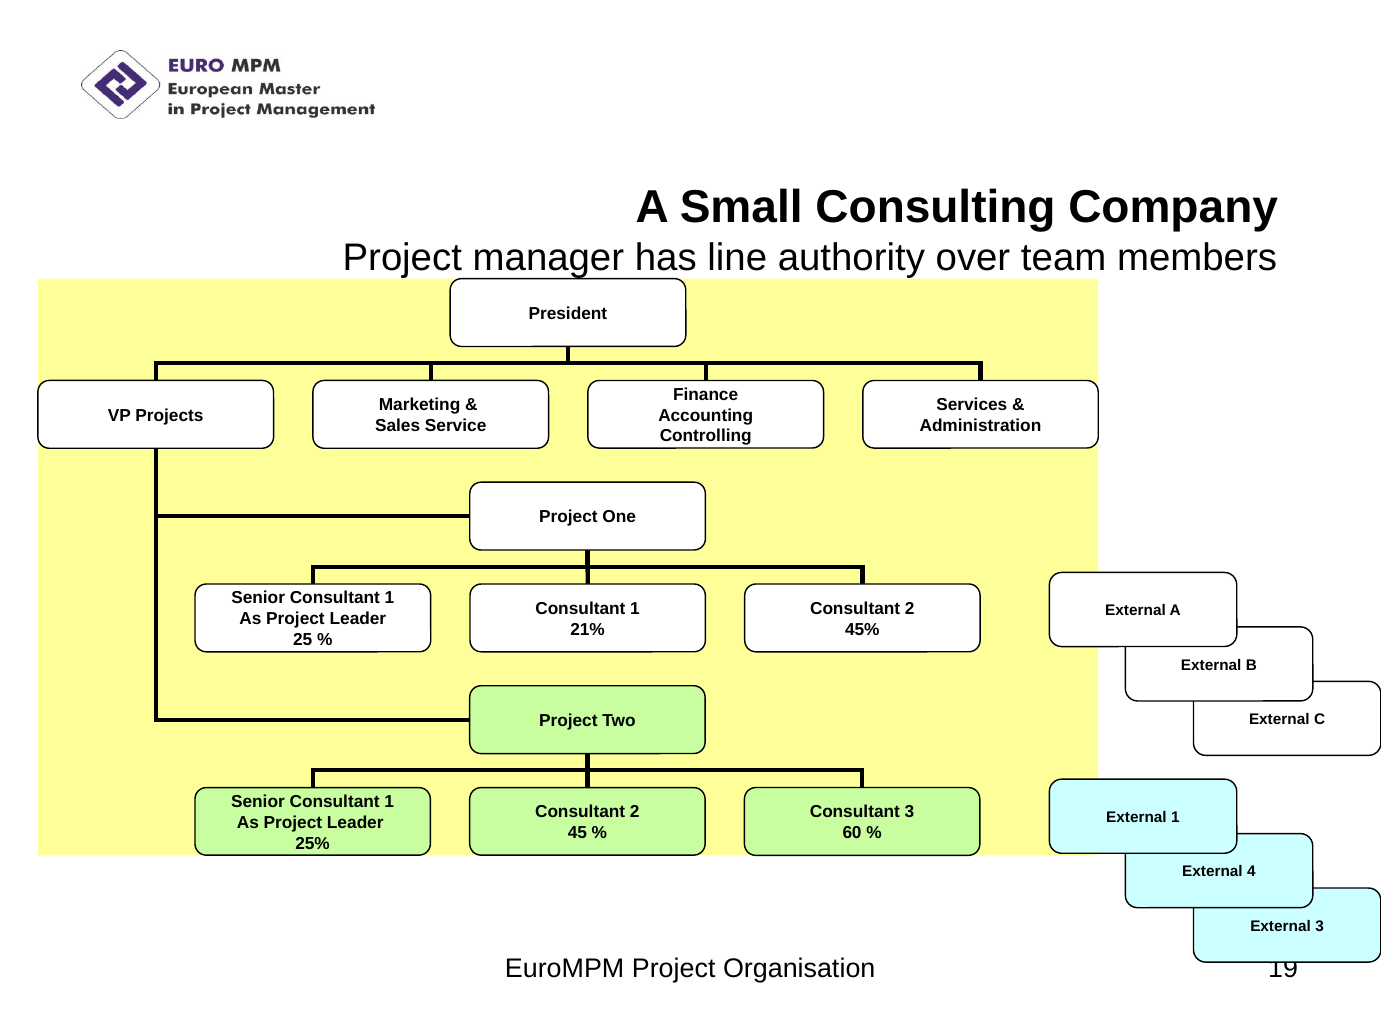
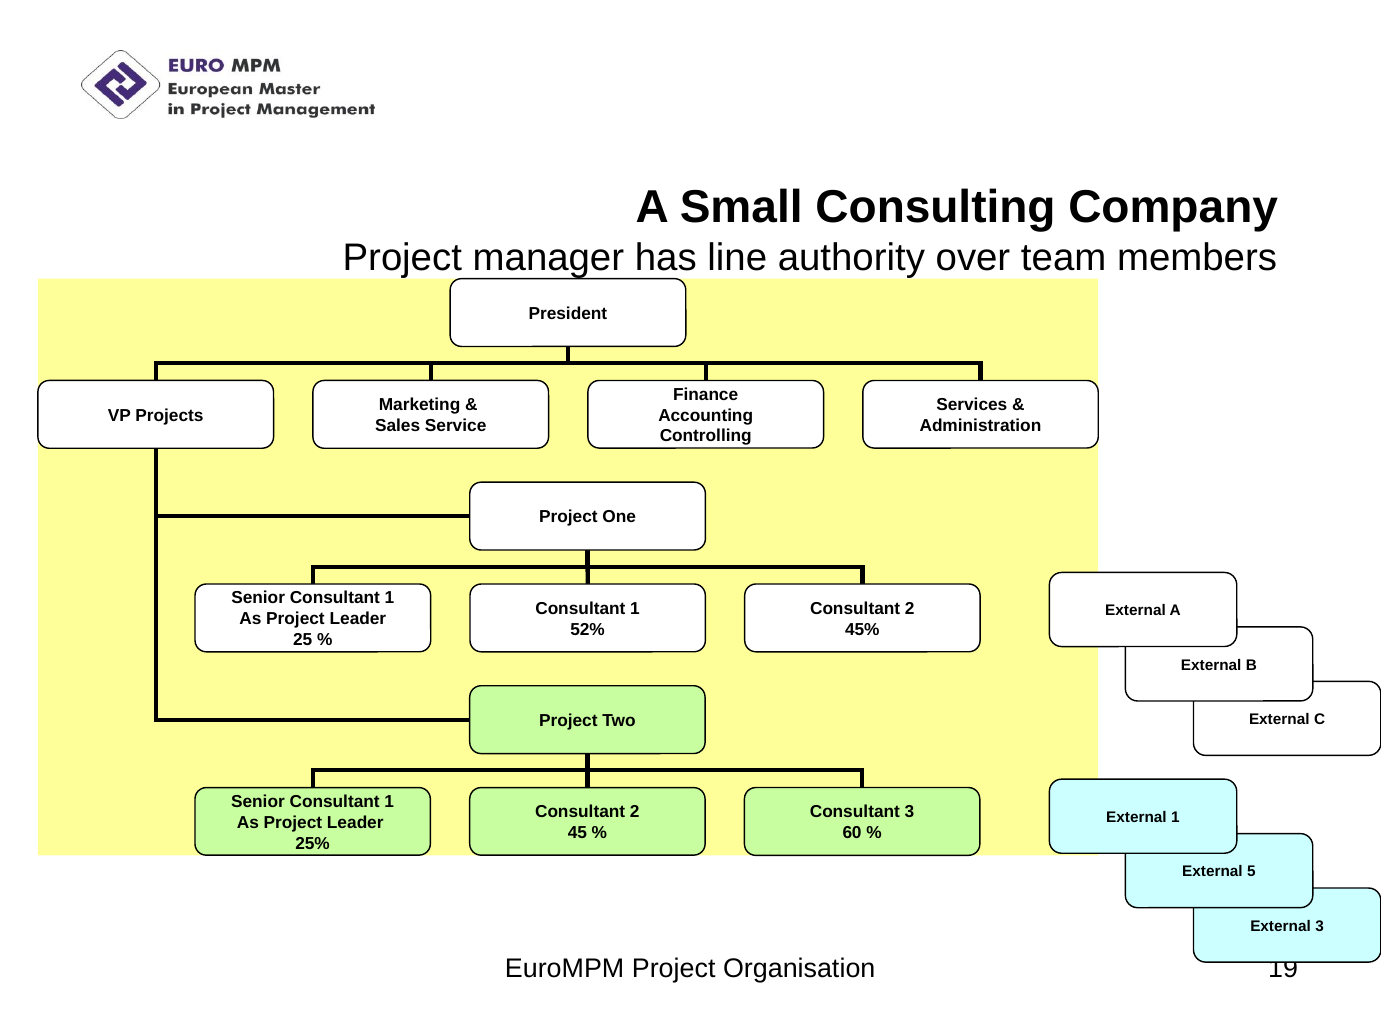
21%: 21% -> 52% (588, 629)
4: 4 -> 5 (1251, 871)
